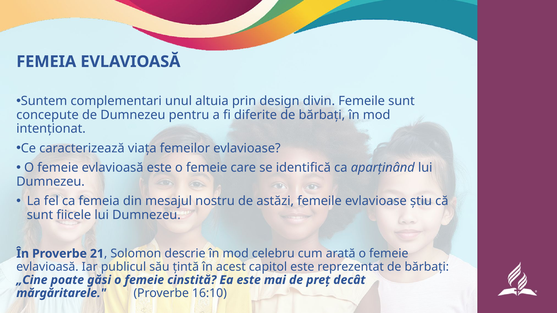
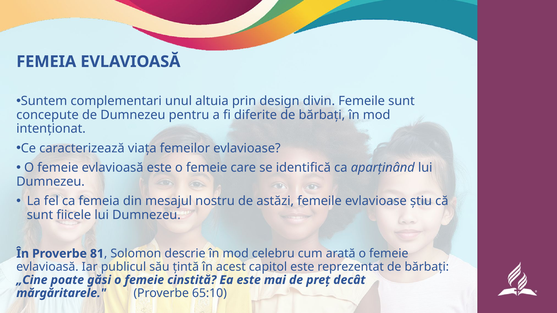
21: 21 -> 81 (97, 254)
16:10: 16:10 -> 65:10 (209, 293)
